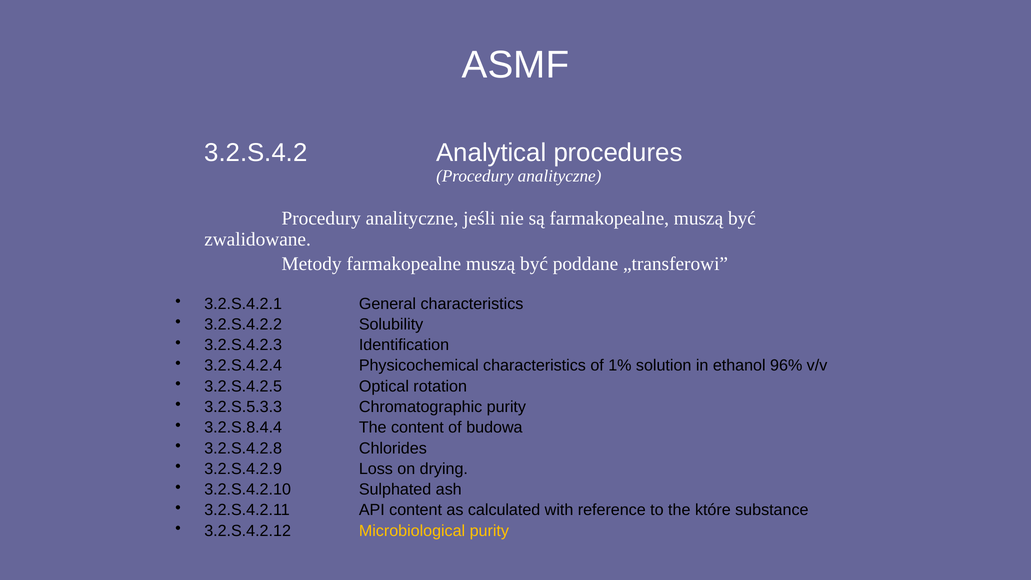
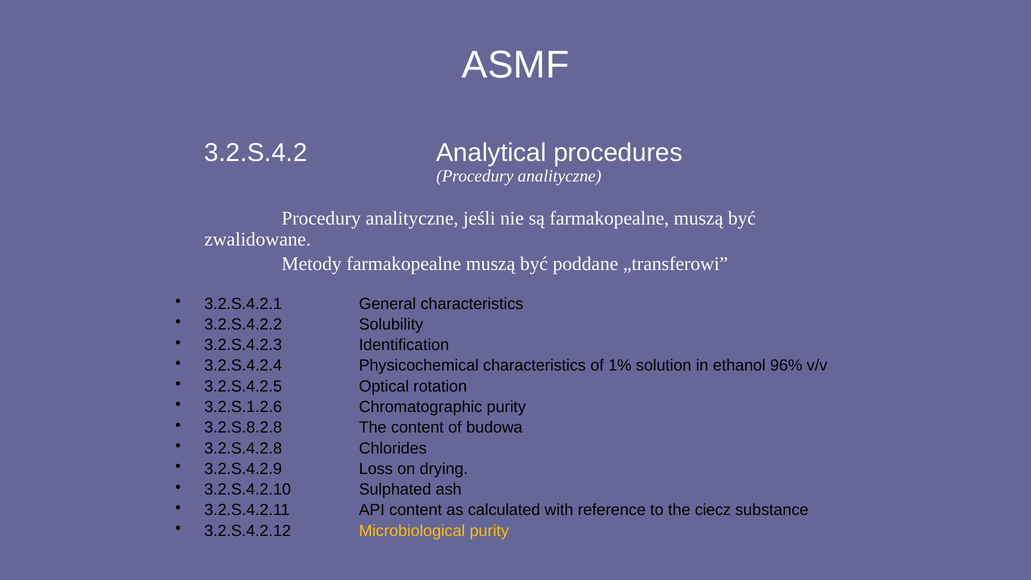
3.2.S.5.3.3: 3.2.S.5.3.3 -> 3.2.S.1.2.6 (243, 407)
3.2.S.8.4.4: 3.2.S.8.4.4 -> 3.2.S.8.2.8 (243, 428)
które: które -> ciecz (713, 510)
